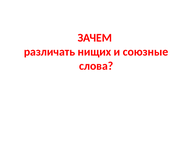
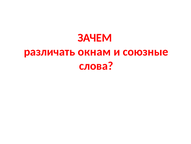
нищих: нищих -> окнам (94, 52)
